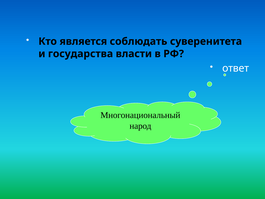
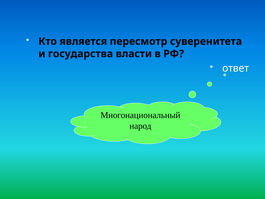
соблюдать: соблюдать -> пересмотр (139, 41)
